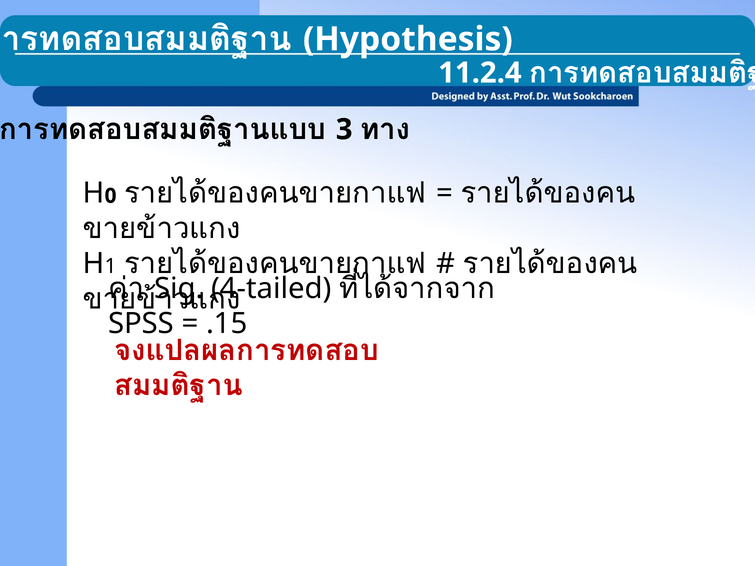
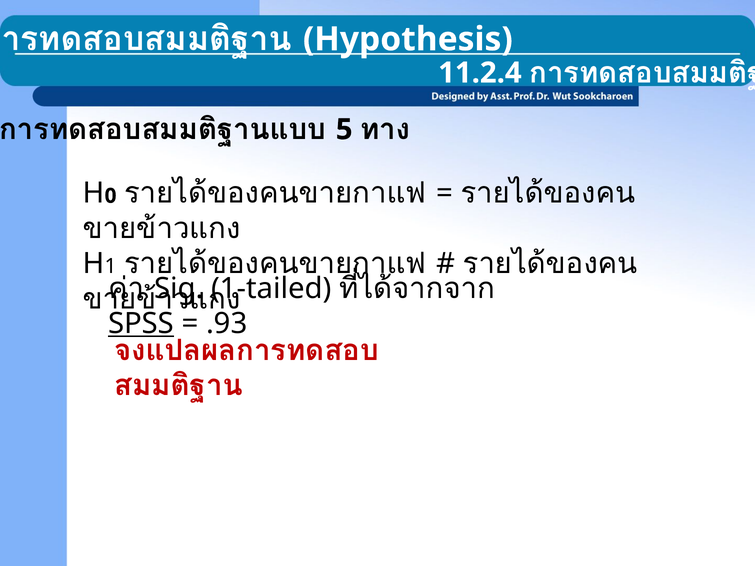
3: 3 -> 5 (344, 130)
4-tailed: 4-tailed -> 1-tailed (271, 288)
SPSS underline: none -> present (141, 324)
.15: .15 -> .93 (227, 324)
